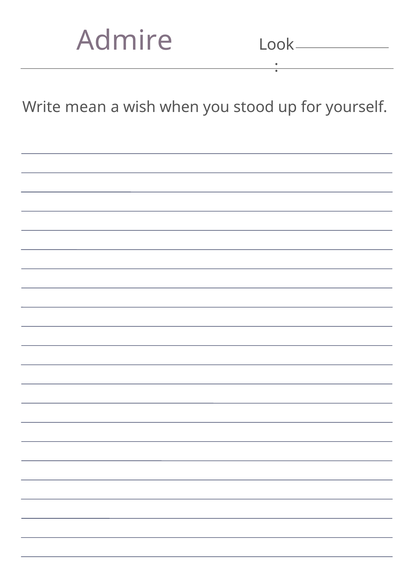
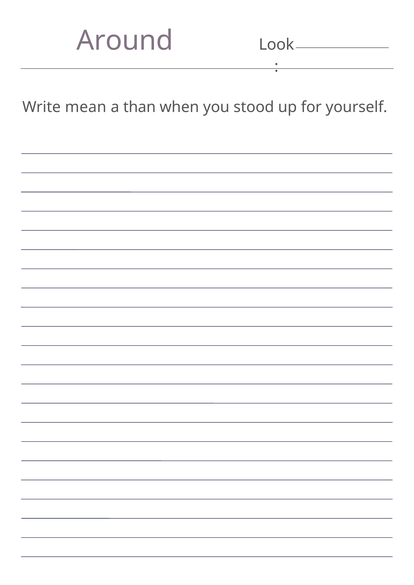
Admire: Admire -> Around (125, 41)
wish: wish -> than (140, 107)
